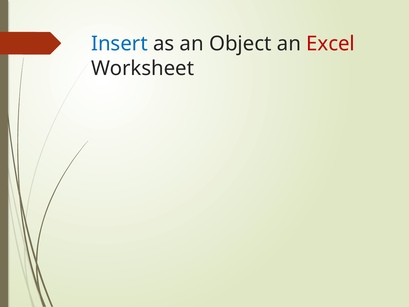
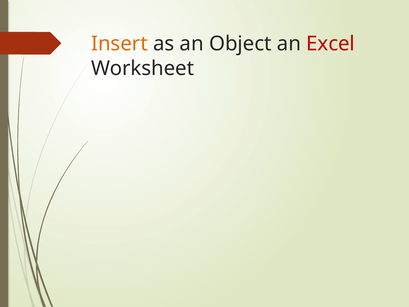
Insert colour: blue -> orange (119, 44)
